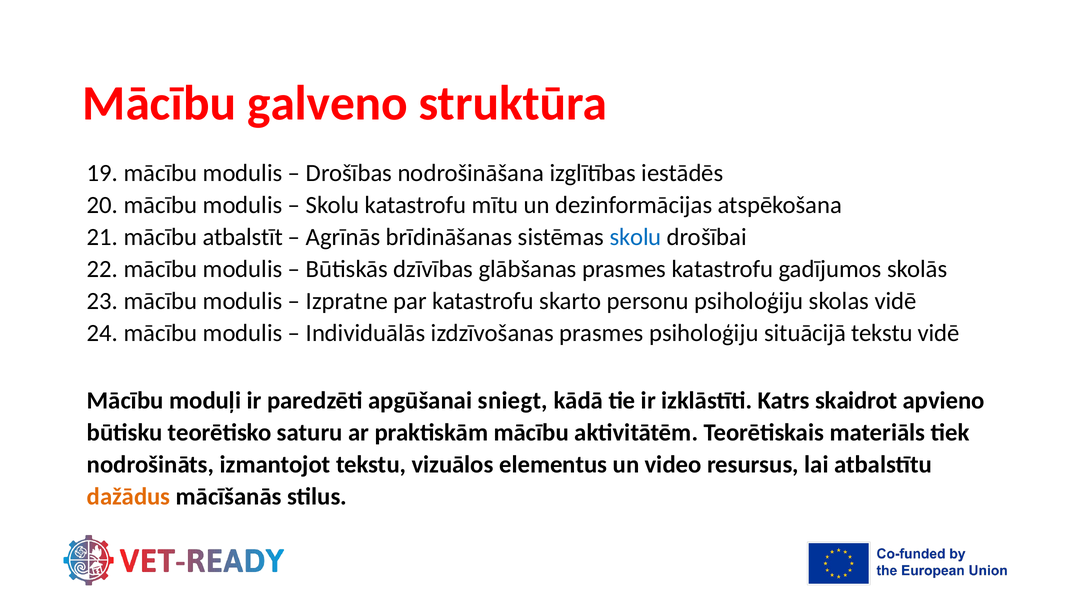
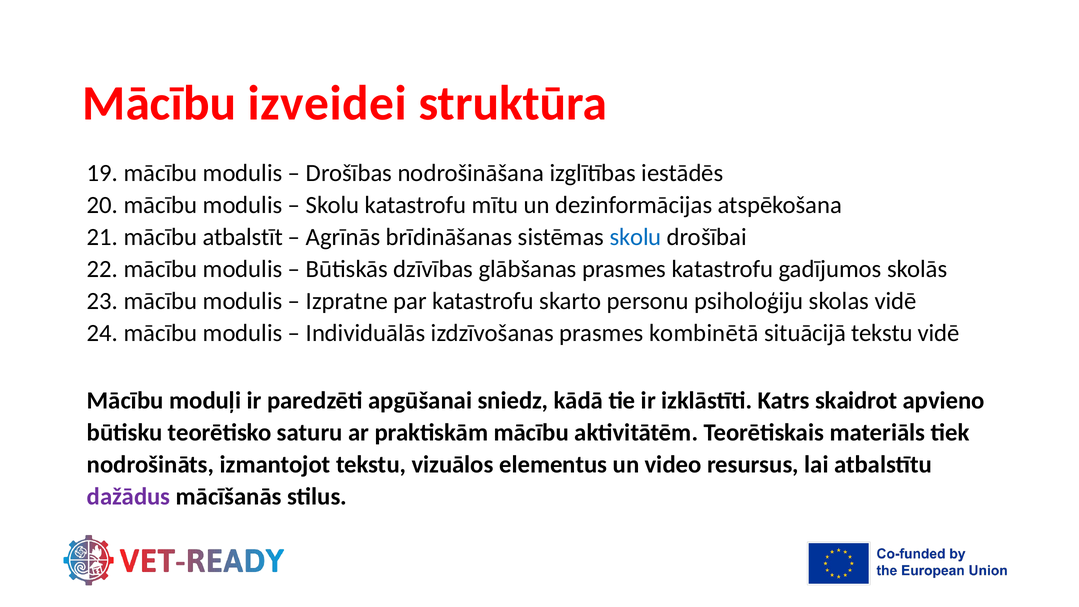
galveno: galveno -> izveidei (327, 103)
prasmes psiholoģiju: psiholoģiju -> kombinētā (704, 333)
sniegt: sniegt -> sniedz (513, 401)
dažādus colour: orange -> purple (129, 497)
